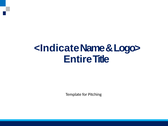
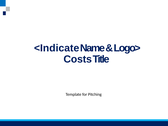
Entire: Entire -> Costs (78, 59)
